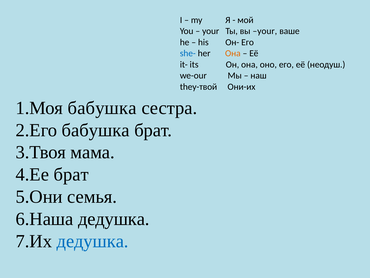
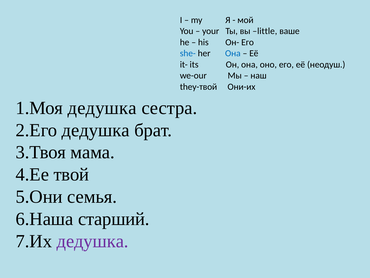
вы your: your -> little (265, 31)
Она colour: orange -> blue (233, 53)
бабушка: бабушка -> дедушка (102, 108)
бабушка: бабушка -> дедушка (96, 130)
брат: брат -> твой (71, 174)
дедушка: дедушка -> старший (114, 219)
дедушка colour: blue -> purple (93, 241)
